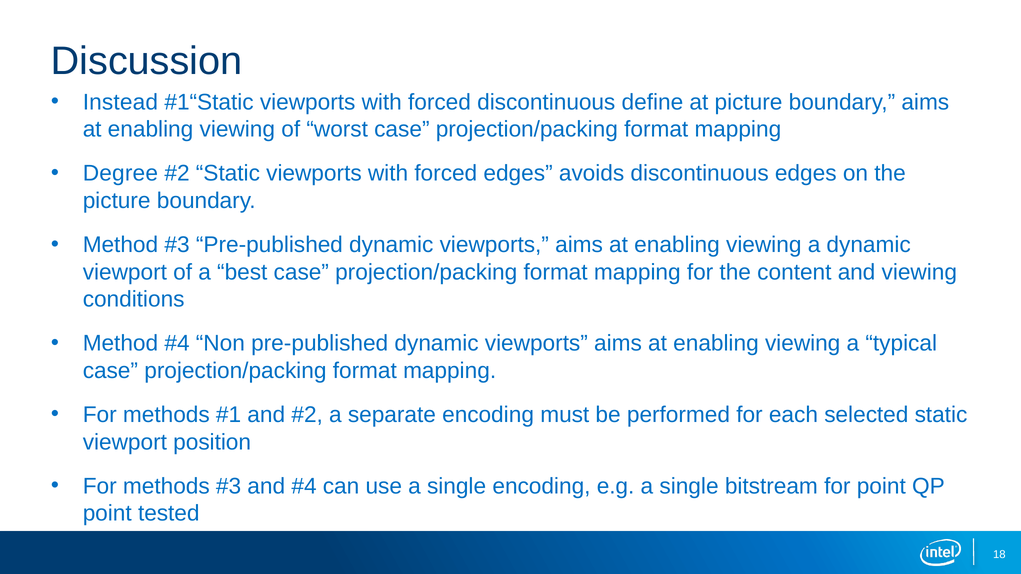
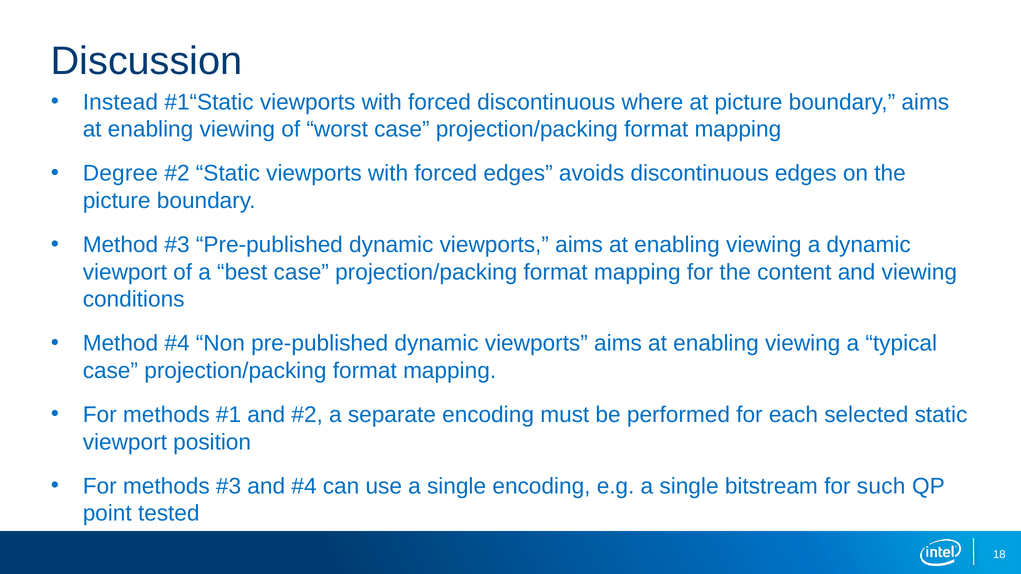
define: define -> where (652, 102)
for point: point -> such (881, 486)
